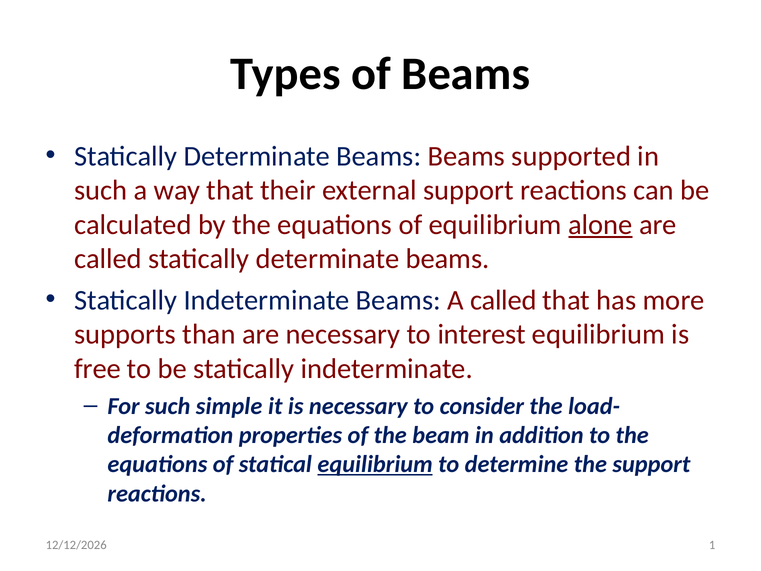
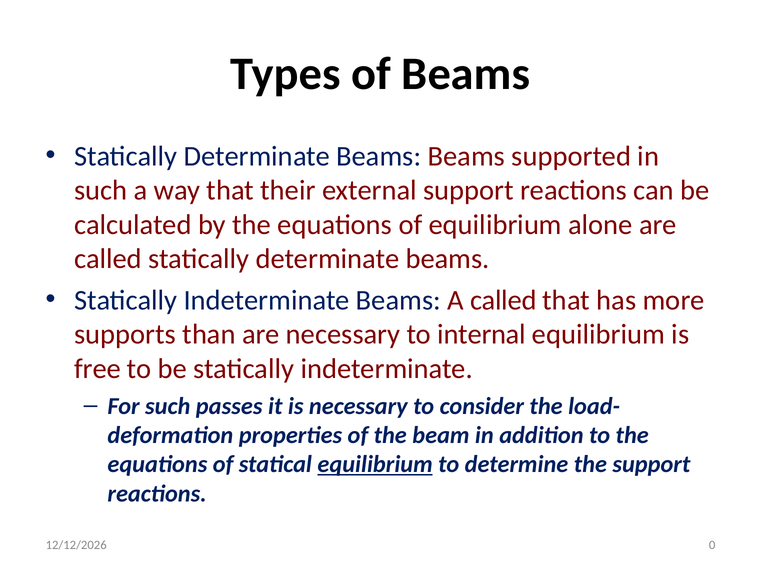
alone underline: present -> none (600, 225)
interest: interest -> internal (482, 334)
simple: simple -> passes (229, 406)
1: 1 -> 0 (712, 545)
